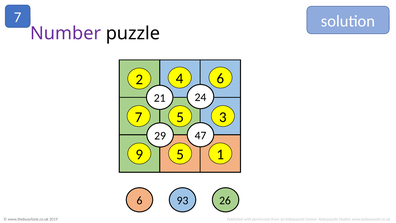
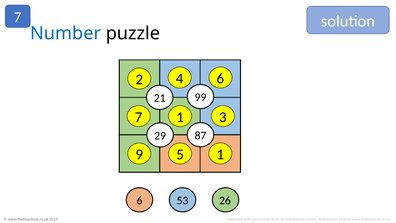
Number colour: purple -> blue (66, 33)
24: 24 -> 99 (200, 97)
7 5: 5 -> 1 (180, 117)
47: 47 -> 87 (200, 135)
93: 93 -> 53 (183, 200)
